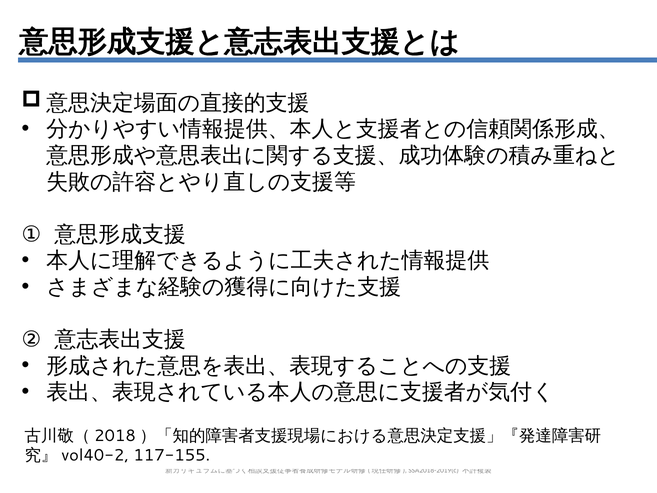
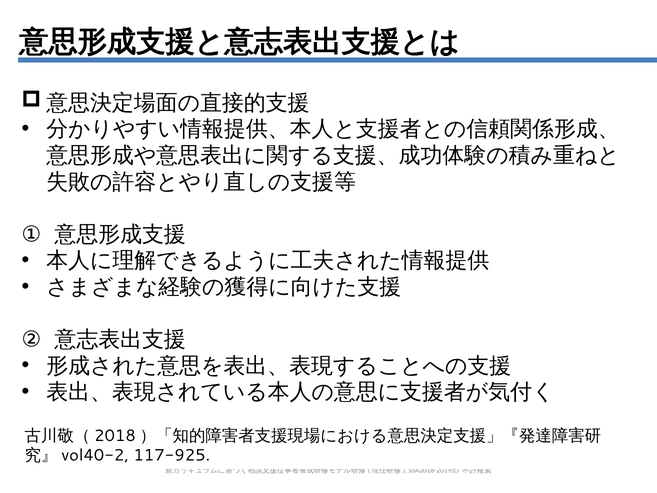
117-155: 117-155 -> 117-925 (172, 455)
